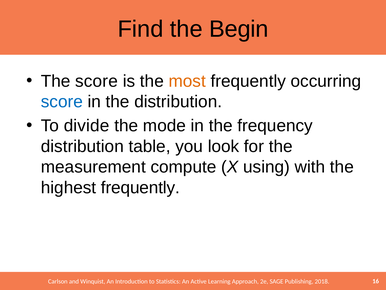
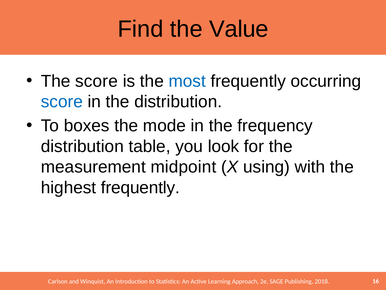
Begin: Begin -> Value (239, 29)
most colour: orange -> blue (187, 81)
divide: divide -> boxes (87, 126)
compute: compute -> midpoint (183, 167)
